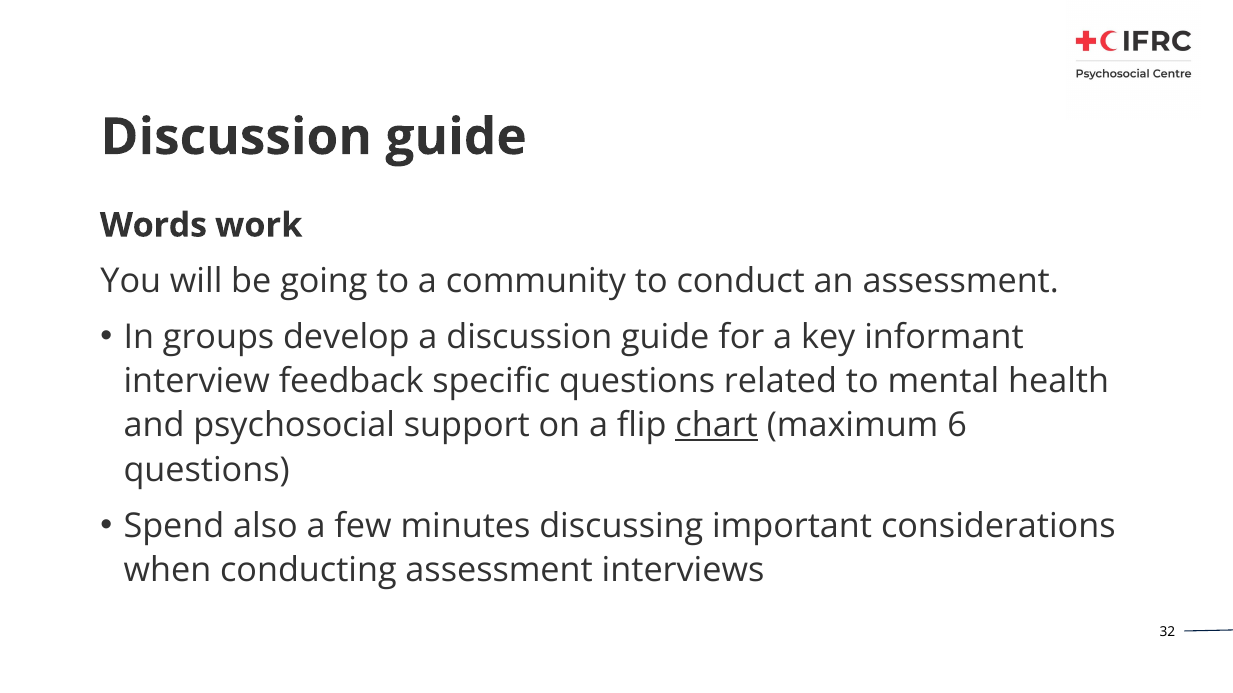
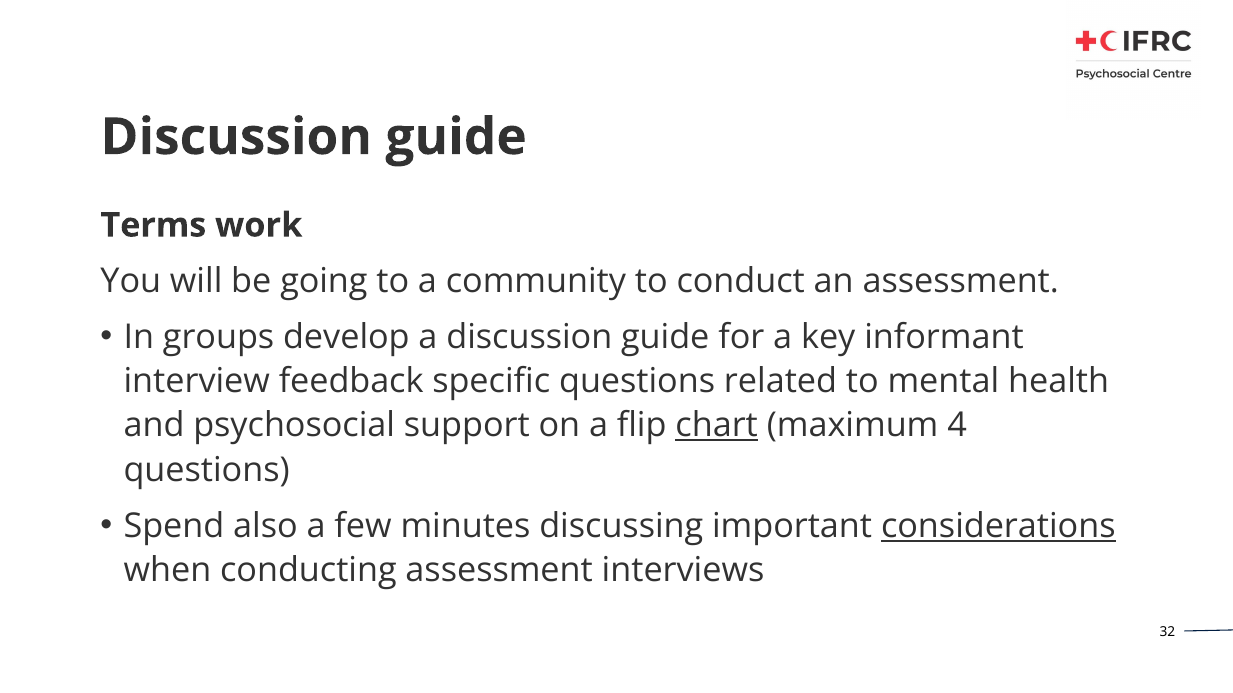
Words: Words -> Terms (153, 225)
6: 6 -> 4 (957, 426)
considerations underline: none -> present (998, 526)
